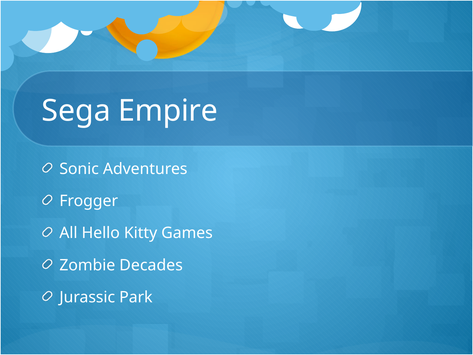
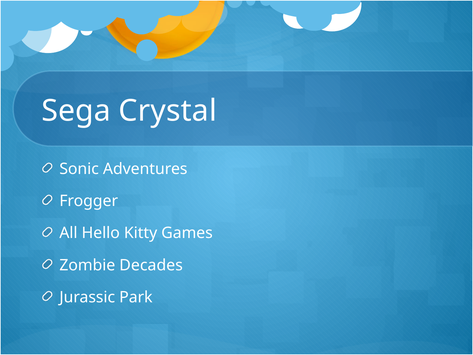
Empire: Empire -> Crystal (168, 111)
